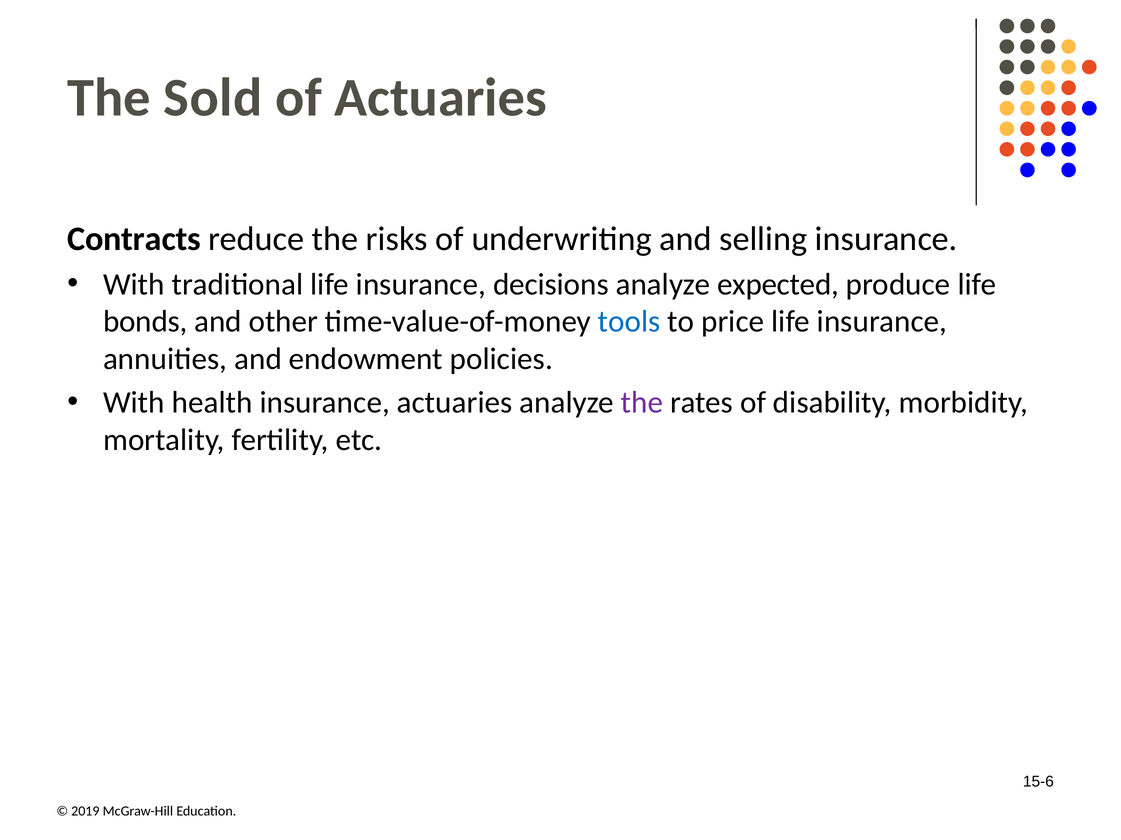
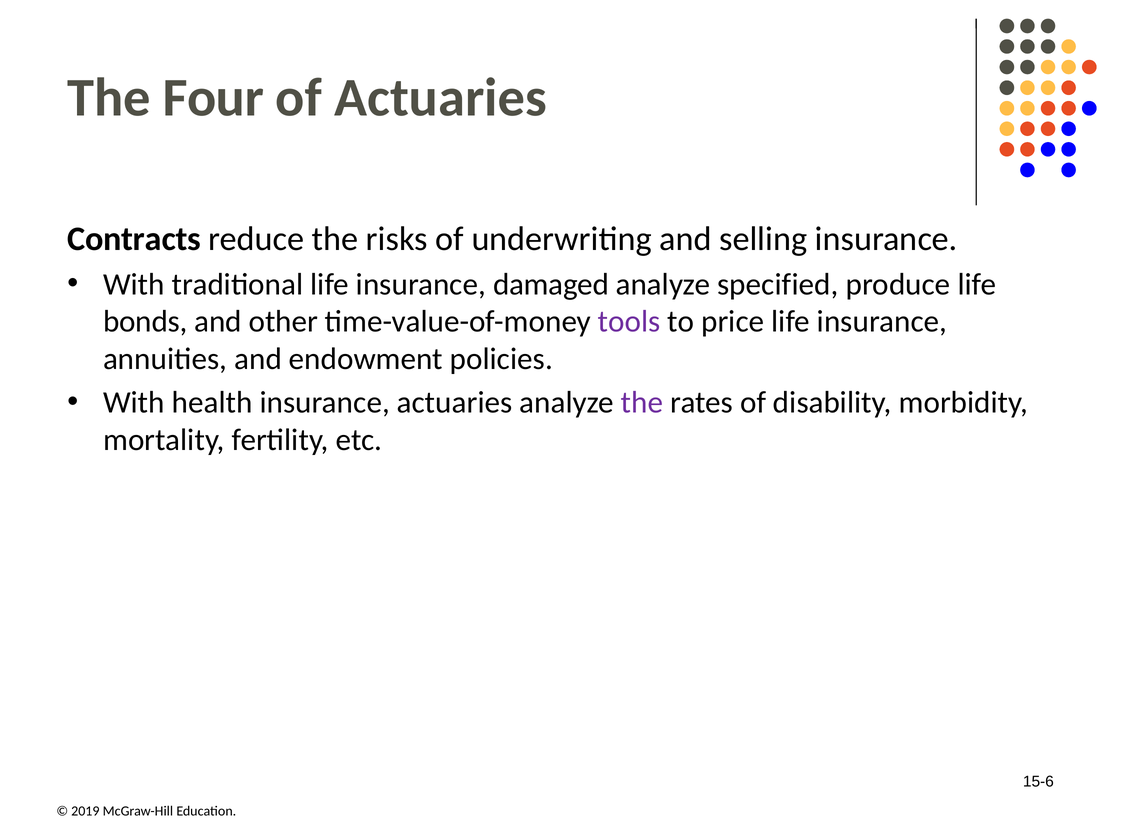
Sold: Sold -> Four (213, 98)
decisions: decisions -> damaged (551, 285)
expected: expected -> specified (778, 285)
tools colour: blue -> purple (629, 322)
